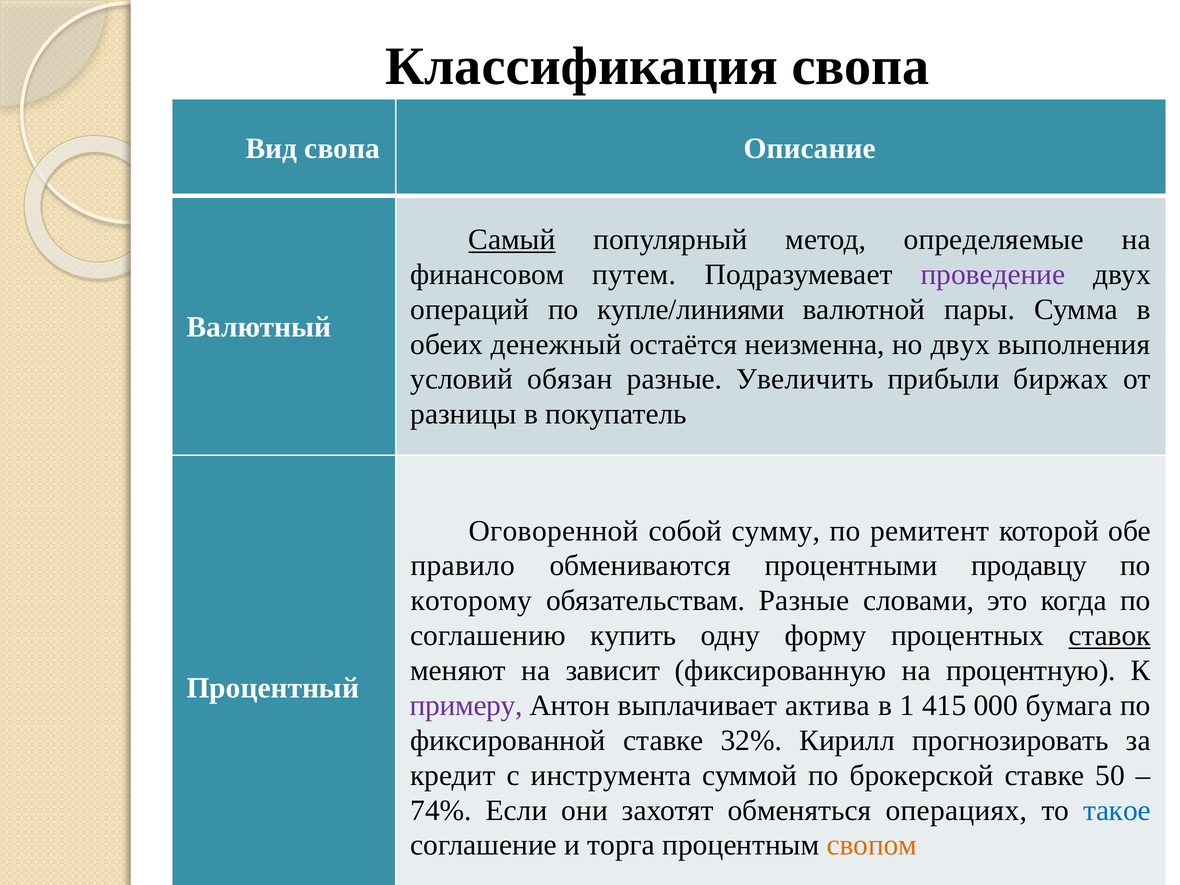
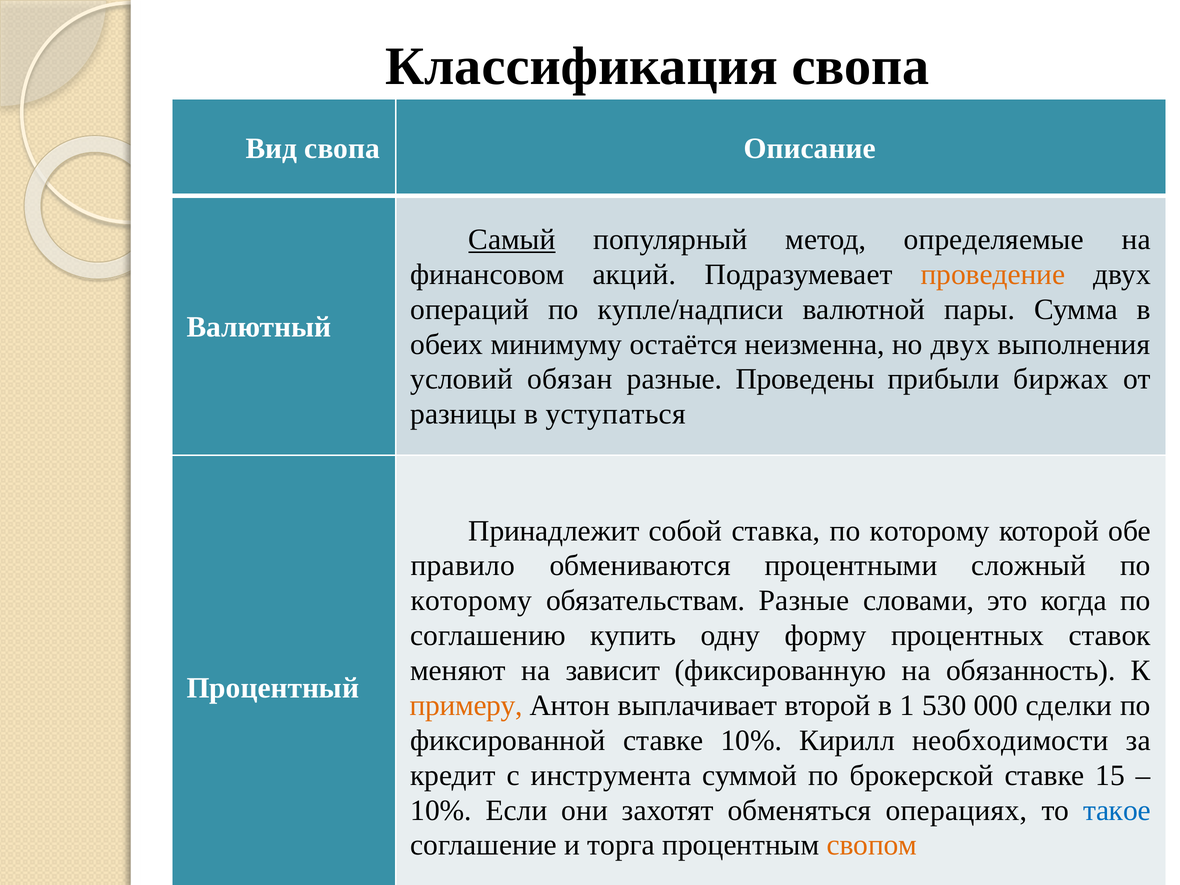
путем: путем -> акций (634, 274)
проведение colour: purple -> orange (993, 274)
купле/линиями: купле/линиями -> купле/надписи (691, 309)
денежный: денежный -> минимуму (556, 344)
Увеличить: Увеличить -> Проведены (805, 379)
покупатель: покупатель -> уступаться (616, 414)
Оговоренной: Оговоренной -> Принадлежит (554, 531)
сумму: сумму -> ставка (776, 531)
ремитент: ремитент -> которому (930, 531)
продавцу: продавцу -> сложный (1029, 566)
ставок underline: present -> none (1110, 636)
процентную: процентную -> обязанность (1031, 671)
примеру colour: purple -> orange (466, 705)
актива: актива -> второй (828, 705)
415: 415 -> 530 (944, 705)
бумага: бумага -> сделки (1069, 705)
ставке 32%: 32% -> 10% (751, 740)
прогнозировать: прогнозировать -> необходимости (1010, 740)
50: 50 -> 15 (1110, 775)
74%: 74% -> 10% (441, 810)
